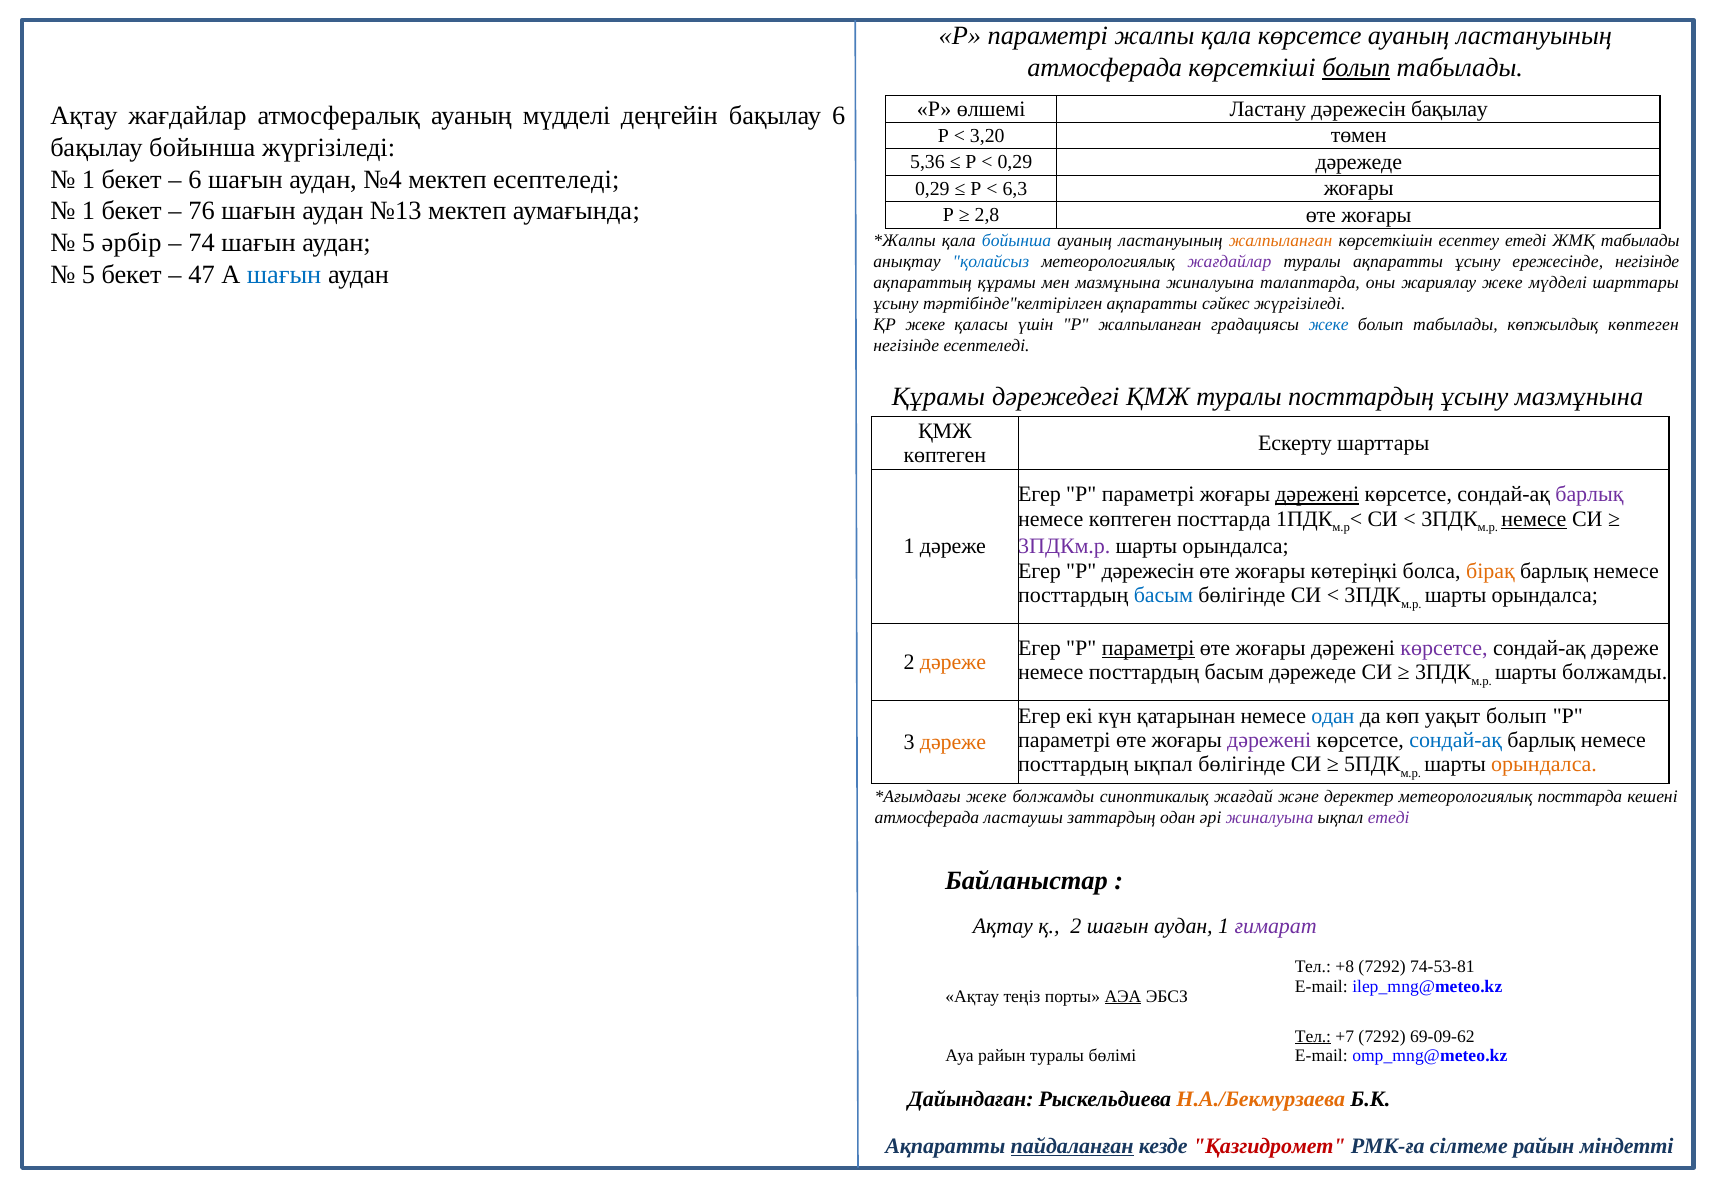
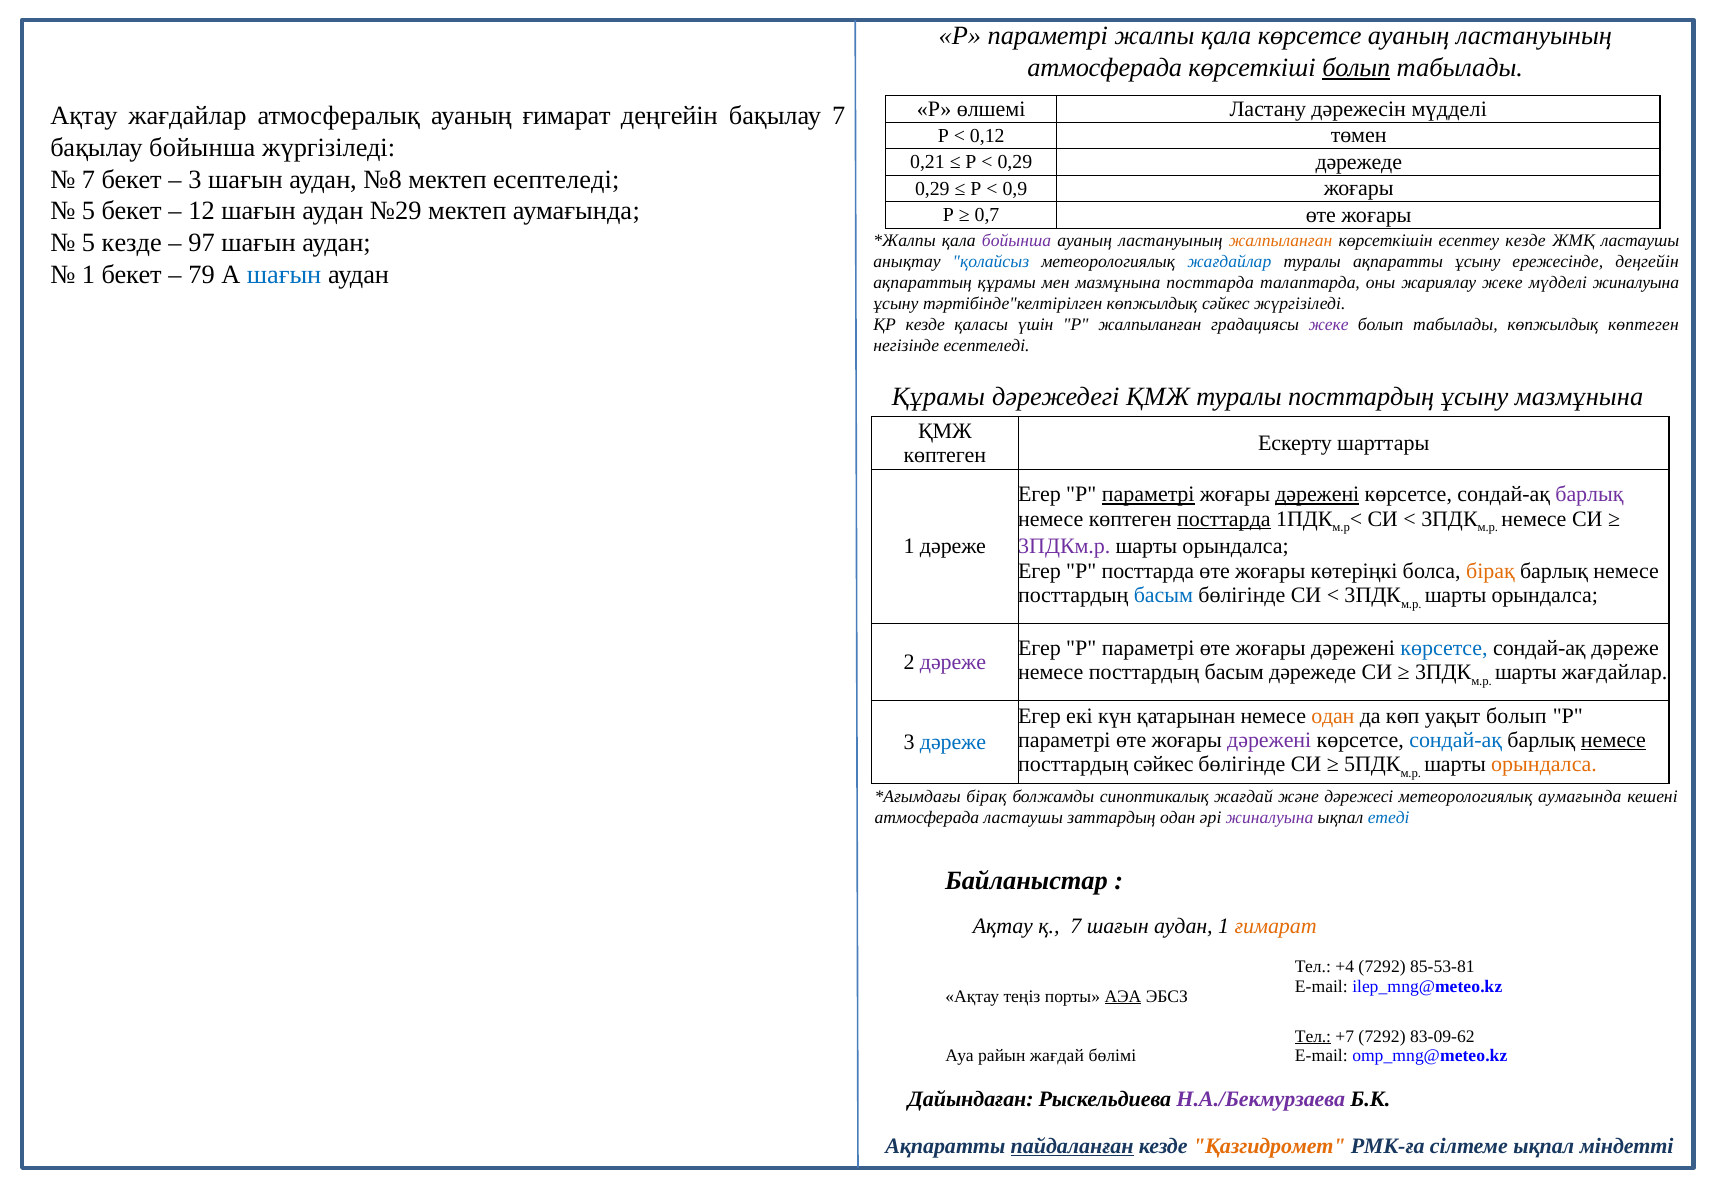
дәрежесін бақылау: бақылау -> мүдделі (1449, 109)
ауаның мүдделі: мүдделі -> ғимарат (567, 116)
бақылау 6: 6 -> 7 (839, 116)
3,20: 3,20 -> 0,12 (987, 136)
5,36: 5,36 -> 0,21 (927, 162)
1: 1 -> 7 (89, 180)
6: 6 -> 3 (195, 180)
№4: №4 -> №8 (383, 180)
6,3: 6,3 -> 0,9 (1015, 189)
1: 1 -> 5 (89, 211)
76: 76 -> 12 (202, 211)
№13: №13 -> №29 (396, 211)
2,8: 2,8 -> 0,7 (987, 215)
5 әрбір: әрбір -> кезде (132, 243)
74: 74 -> 97 (202, 243)
бойынша colour: blue -> purple (1017, 241)
есептеу етеді: етеді -> кезде (1526, 241)
ЖМҚ табылады: табылады -> ластаушы (1640, 241)
жағдайлар colour: purple -> blue (1229, 262)
ережесінде негізінде: негізінде -> деңгейін (1647, 262)
5: 5 -> 1 (89, 275)
47: 47 -> 79 (202, 275)
мазмұнына жиналуына: жиналуына -> посттарда (1210, 283)
мүдделі шарттары: шарттары -> жиналуына (1636, 283)
тәртібінде"келтірілген ақпаратты: ақпаратты -> көпжылдық (1152, 304)
ҚР жеке: жеке -> кезде (925, 325)
жеке colour: blue -> purple (1329, 325)
параметрі underline: none -> present (1148, 495)
посттарда underline: none -> present (1224, 519)
немесе underline: present -> none (1534, 519)
P дәрежесін: дәрежесін -> посттарда (1148, 571)
параметрі underline: present -> none (1148, 648)
көрсетсе colour: purple -> blue (1444, 648)
дәреже colour: orange -> purple (953, 662)
шарты болжамды: болжамды -> жағдайлар (1615, 672)
одан colour: blue -> orange (1333, 716)
немесе underline: none -> present (1613, 740)
дәреже colour: orange -> blue (953, 742)
посттардың ықпал: ықпал -> сәйкес (1164, 765)
жеке: жеке -> бірақ (986, 796)
деректер: деректер -> дәрежесі (1359, 796)
метеорологиялық посттарда: посттарда -> аумағында (1580, 796)
етеді colour: purple -> blue (1389, 817)
қ 2: 2 -> 7 (1076, 926)
ғимарат colour: purple -> orange (1276, 926)
+8: +8 -> +4 (1345, 967)
74-53-81: 74-53-81 -> 85-53-81 (1442, 967)
69-09-62: 69-09-62 -> 83-09-62 (1442, 1036)
райын туралы: туралы -> жағдай (1057, 1056)
Н.А./Бекмурзаева colour: orange -> purple (1261, 1100)
Қазгидромет colour: red -> orange (1269, 1146)
сілтеме райын: райын -> ықпал (1544, 1146)
